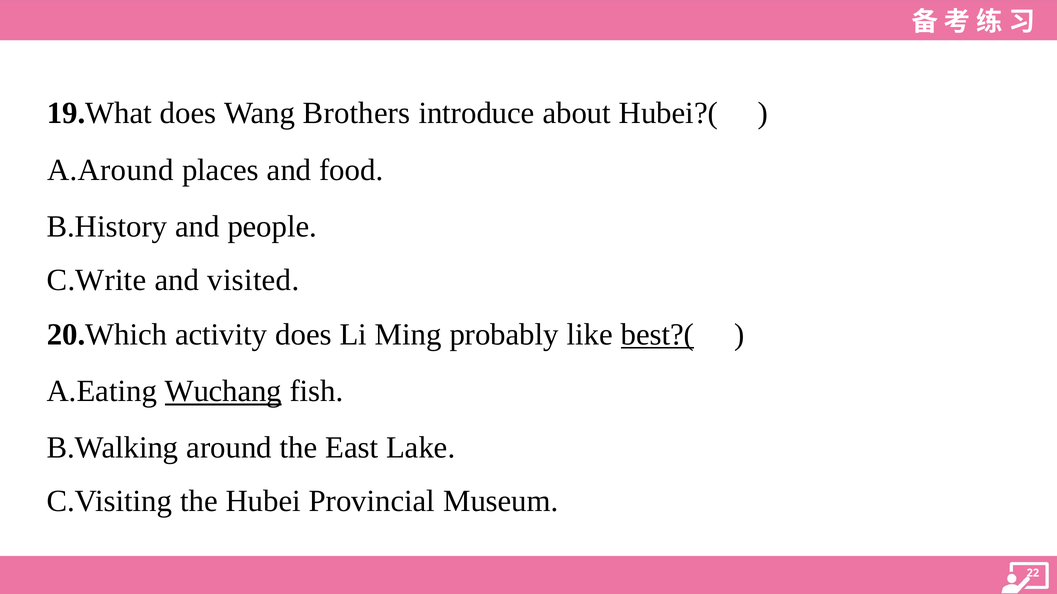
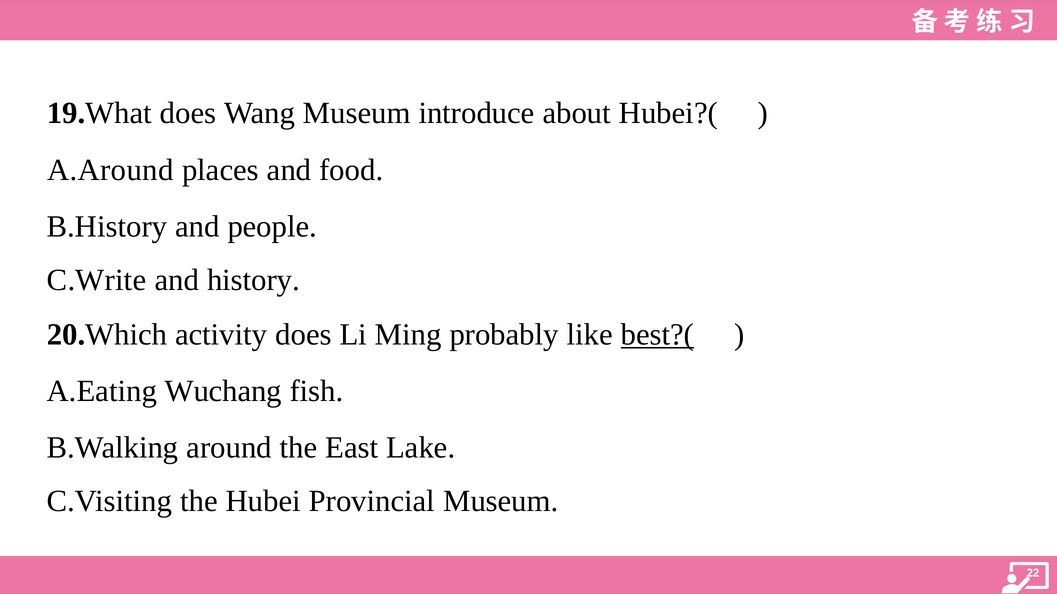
Wang Brothers: Brothers -> Museum (357, 113)
visited: visited -> history (254, 281)
Wuchang underline: present -> none (223, 392)
